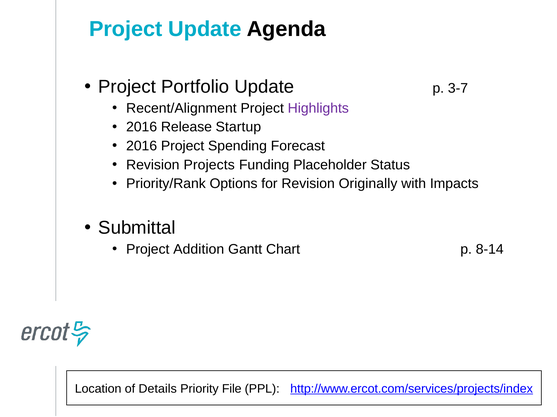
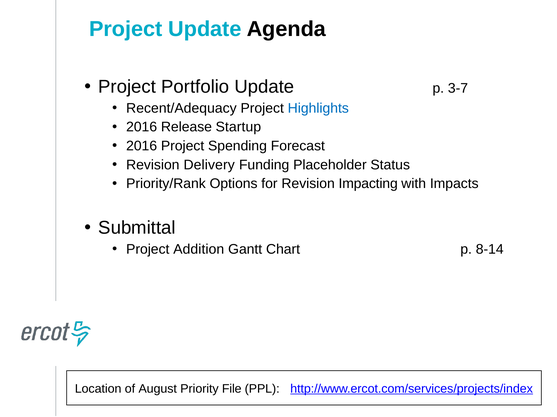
Recent/Alignment: Recent/Alignment -> Recent/Adequacy (181, 108)
Highlights colour: purple -> blue (318, 108)
Projects: Projects -> Delivery (209, 165)
Originally: Originally -> Impacting (368, 184)
Details: Details -> August (158, 389)
